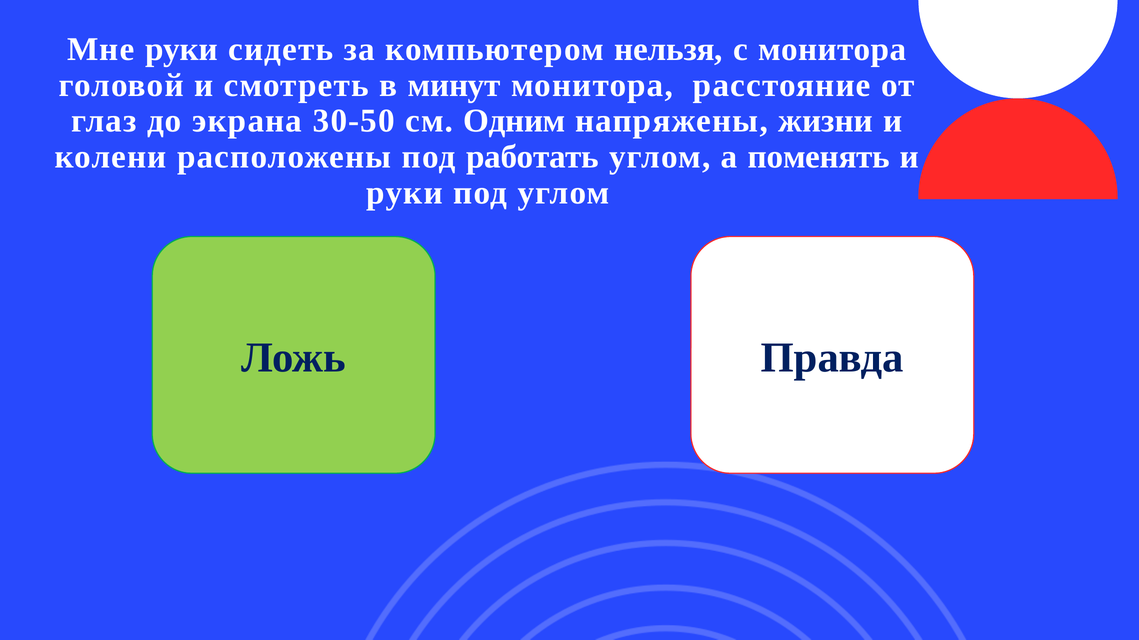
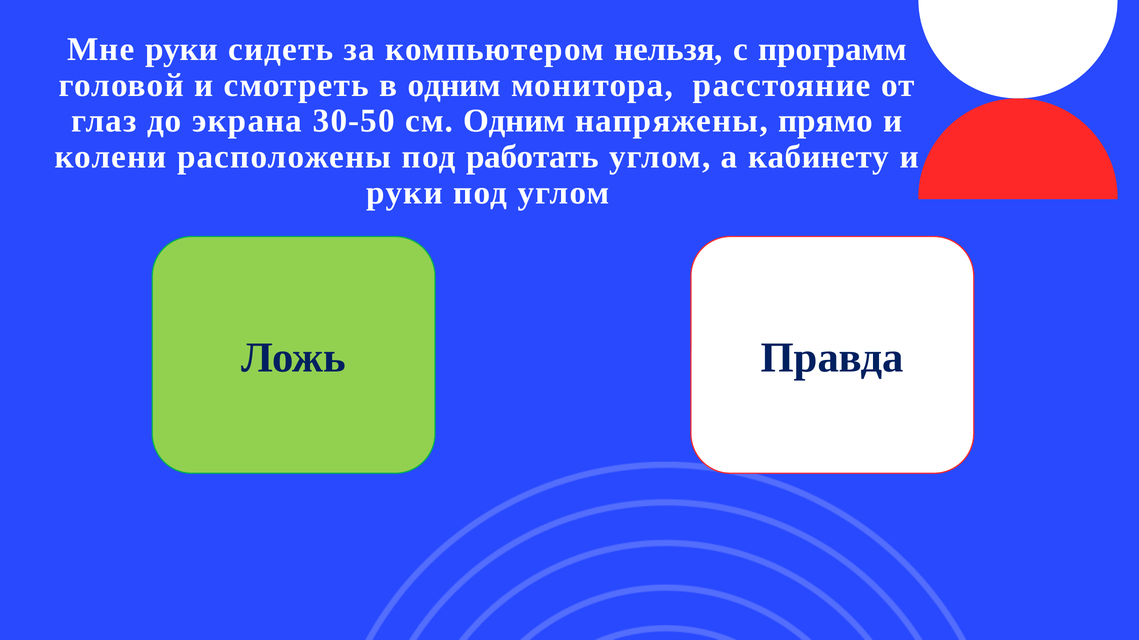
с монитора: монитора -> программ (833, 49)
в минут: минут -> одним (454, 85)
жизни: жизни -> прямо (826, 121)
поменять: поменять -> кабинету (818, 157)
